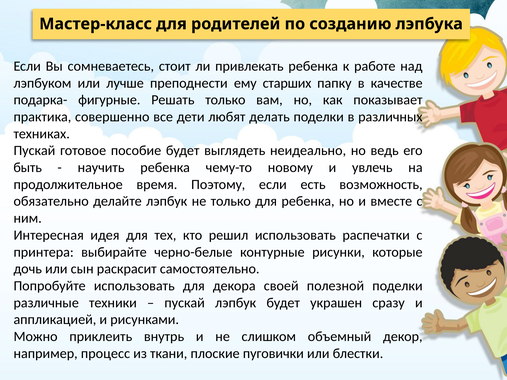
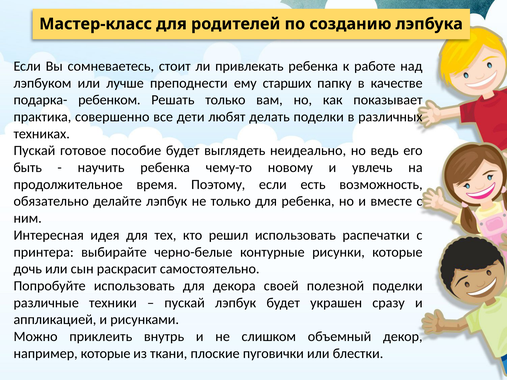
фигурные: фигурные -> ребенком (109, 100)
например процесс: процесс -> которые (106, 354)
